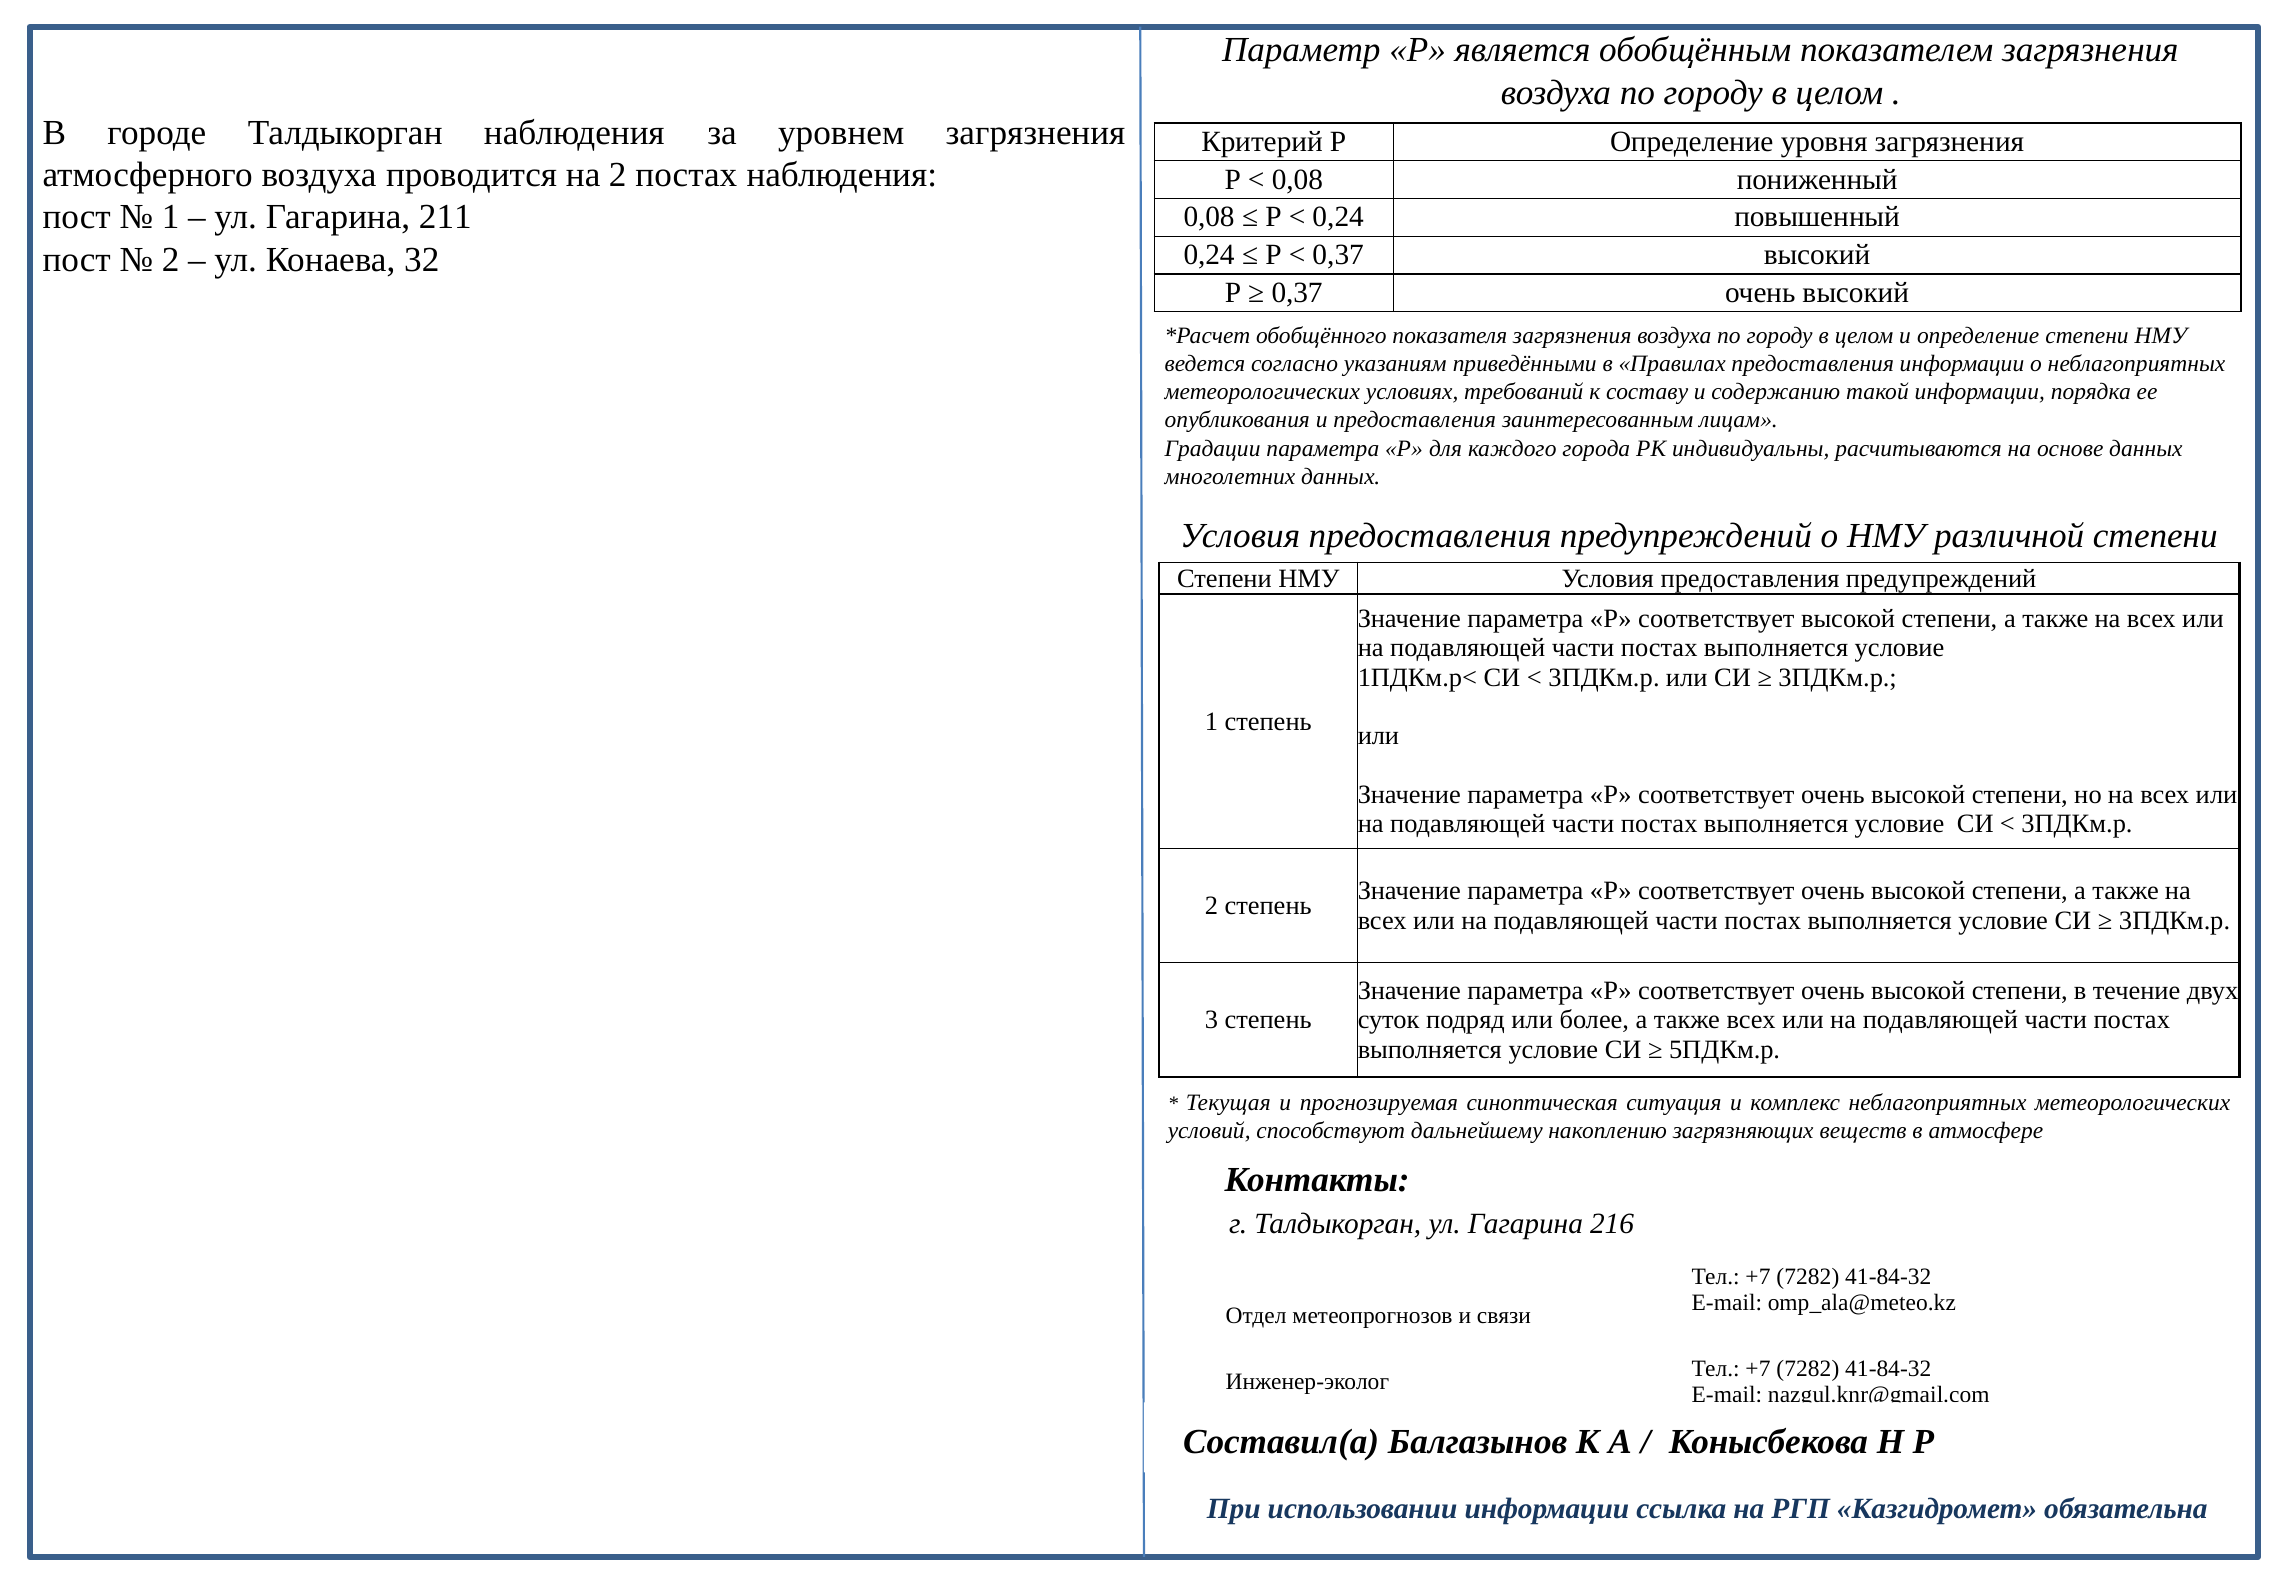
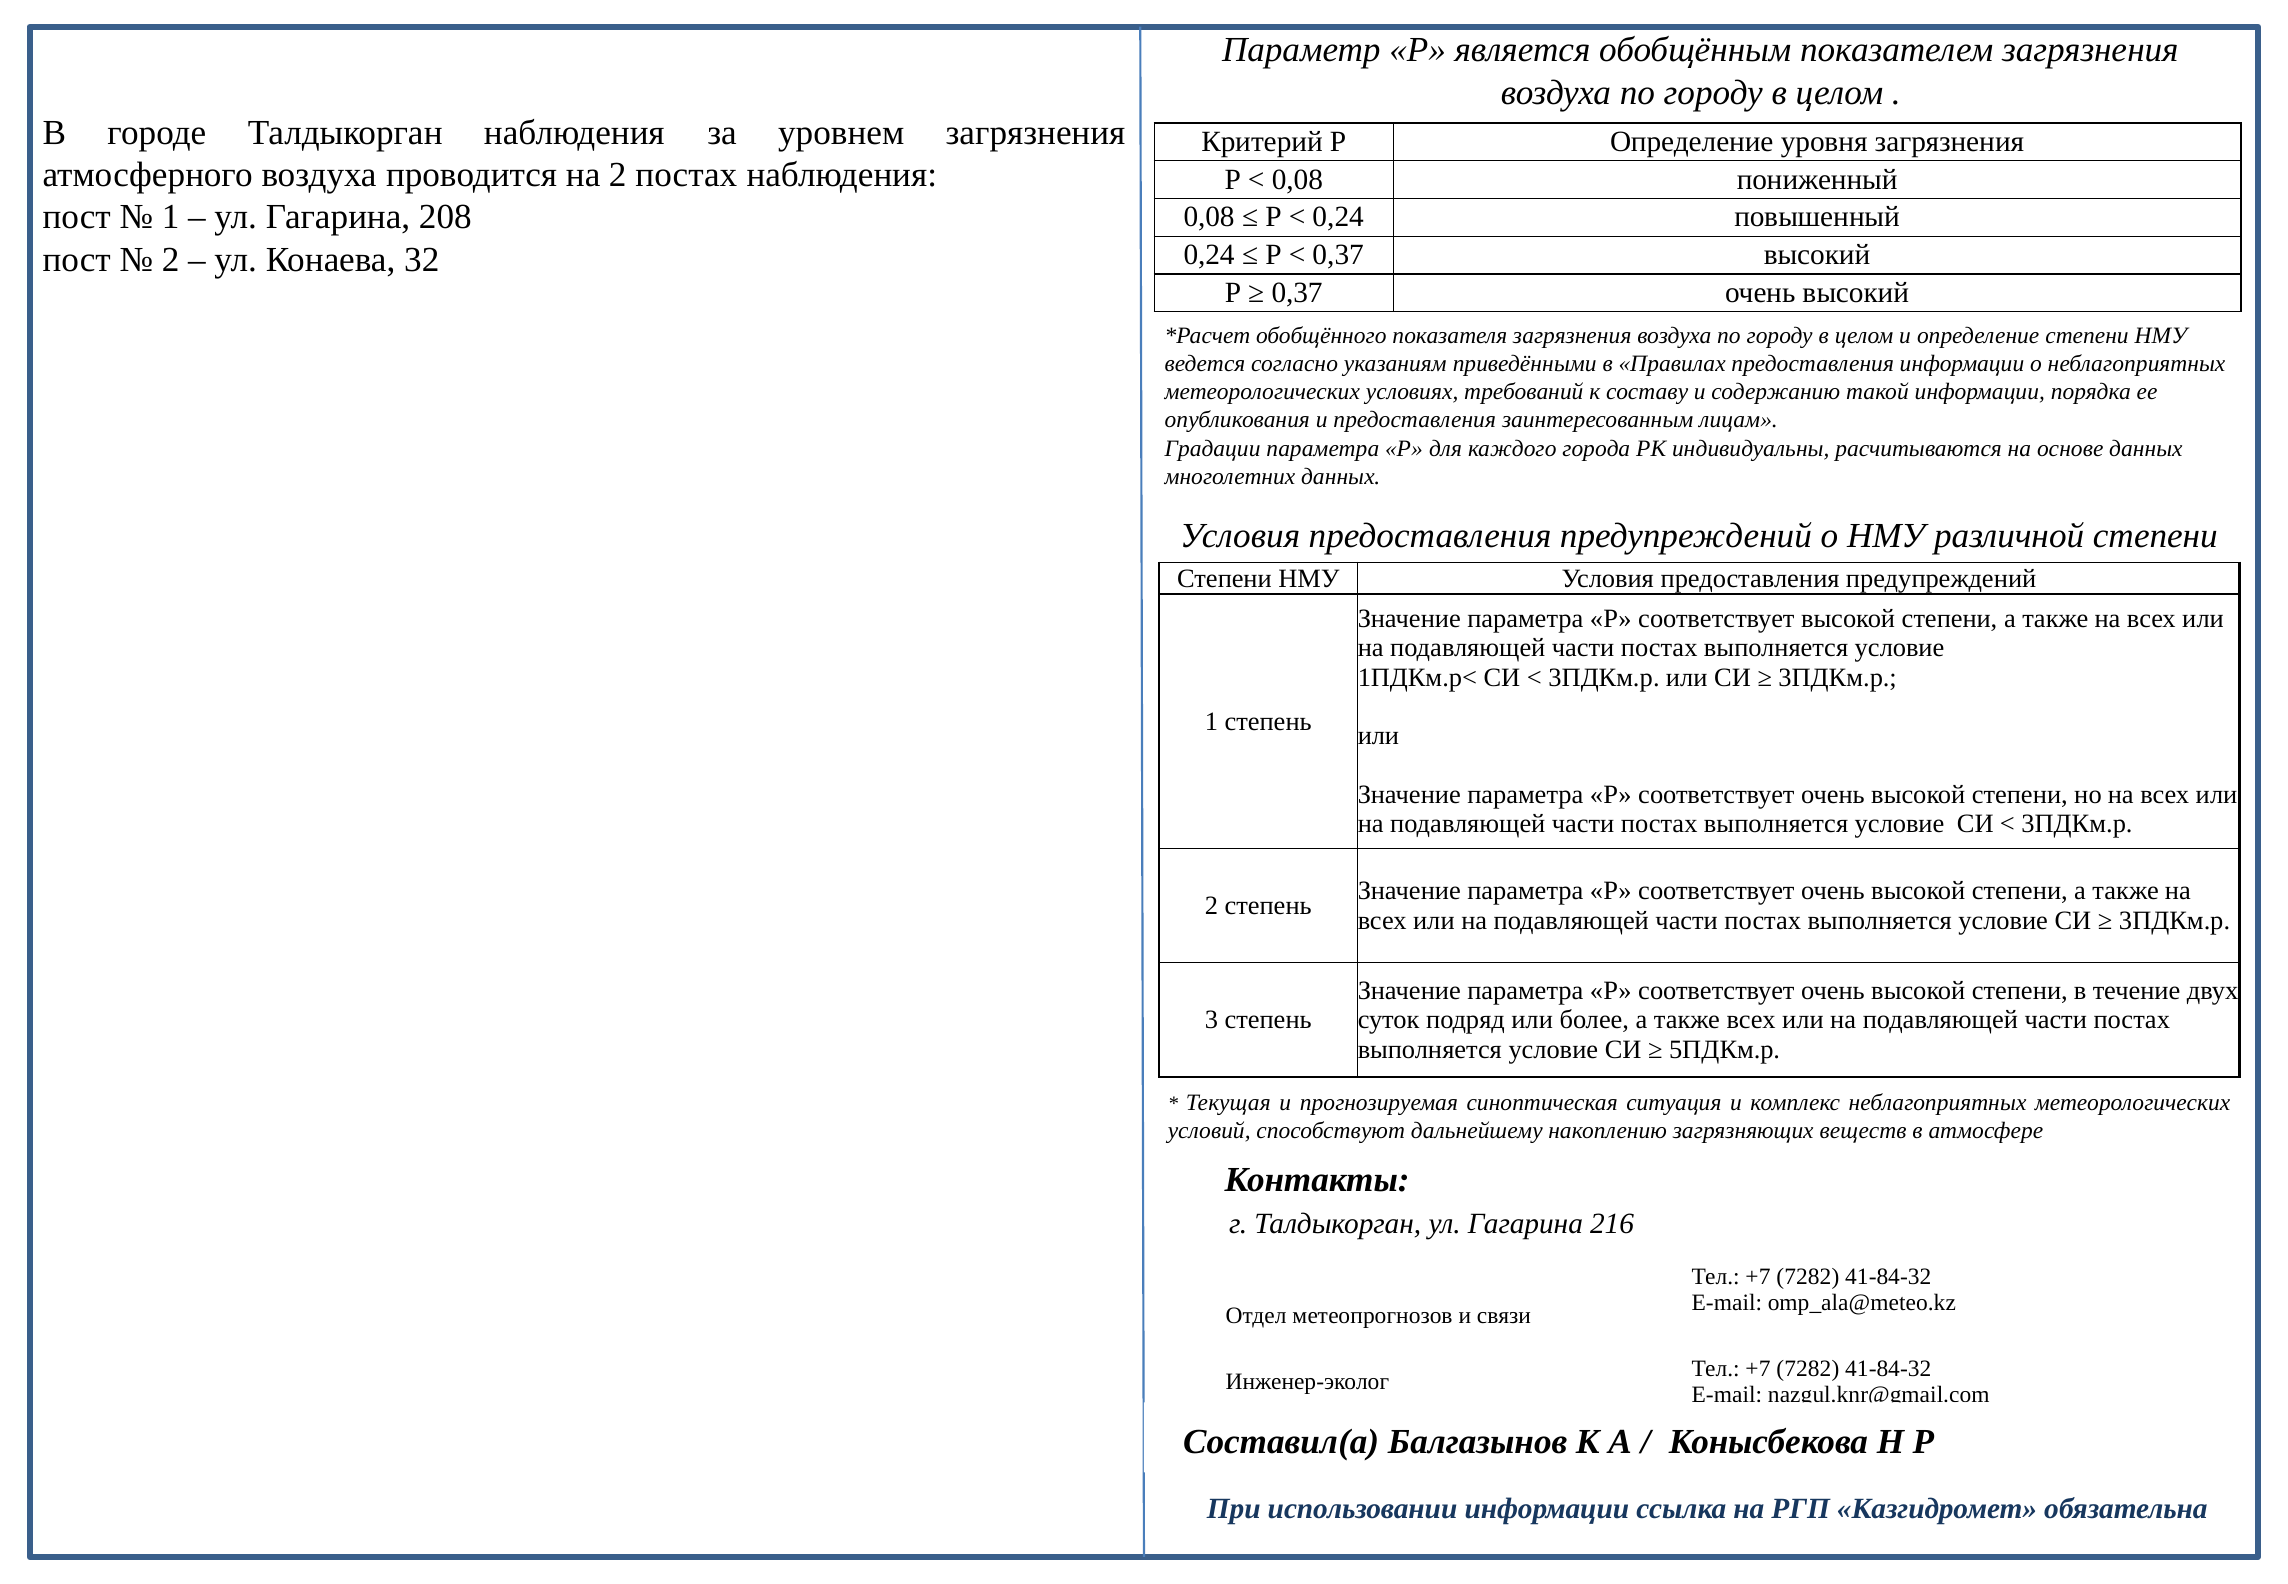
211: 211 -> 208 (445, 217)
